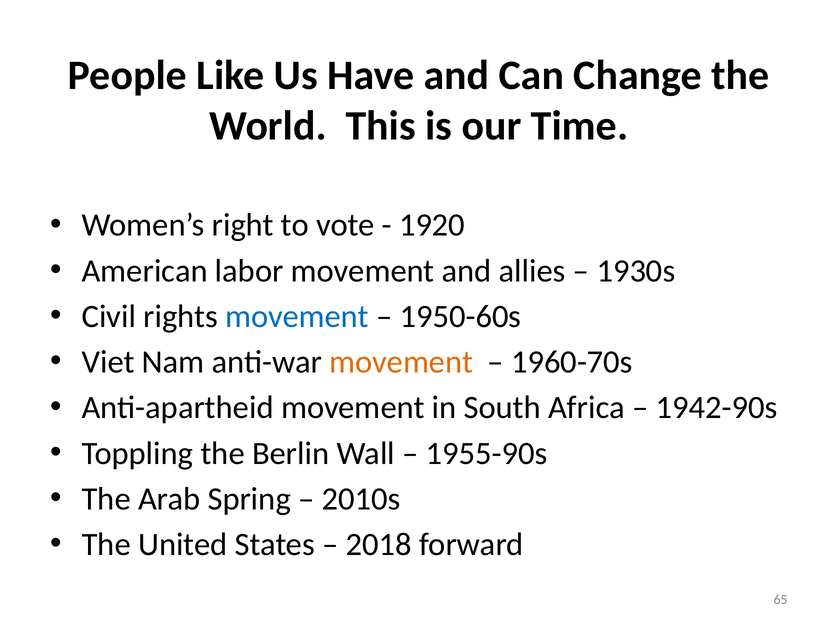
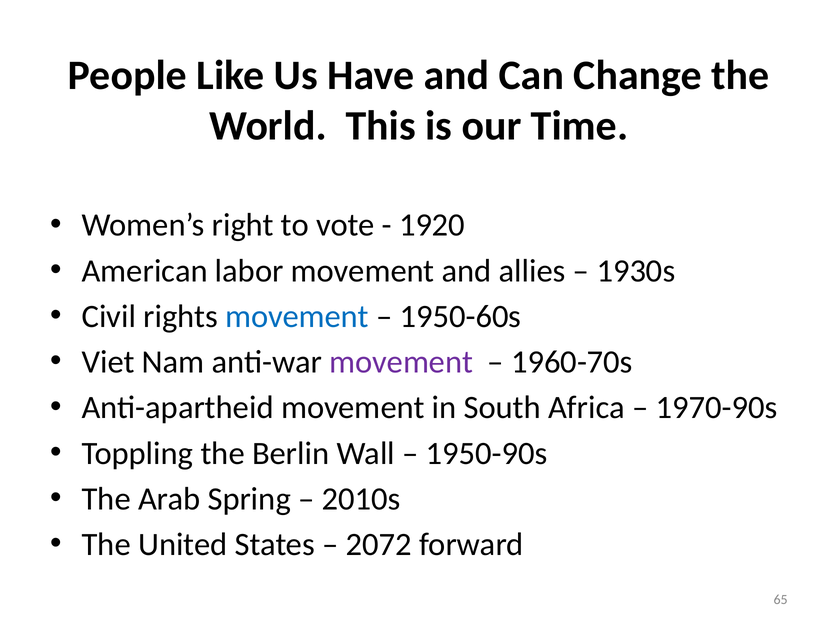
movement colour: orange -> purple (401, 362)
1942-90s: 1942-90s -> 1970-90s (717, 408)
1955-90s: 1955-90s -> 1950-90s (487, 454)
2018: 2018 -> 2072 (379, 545)
